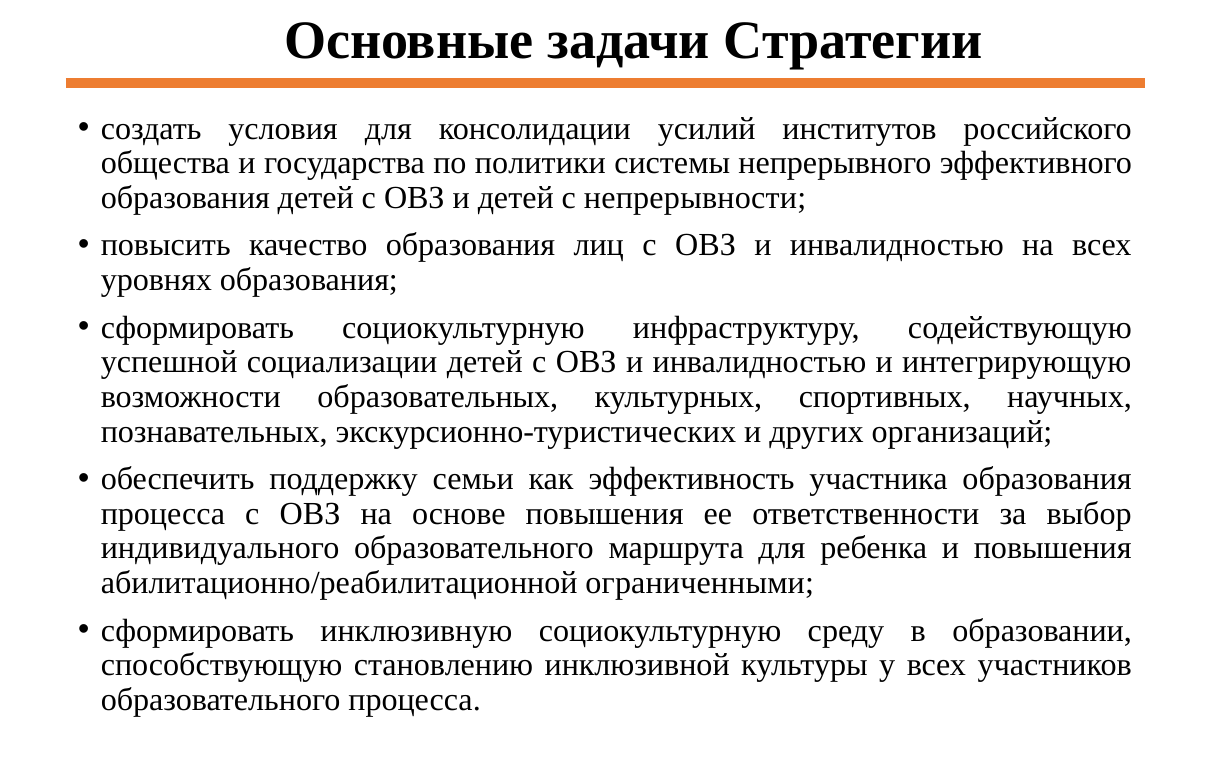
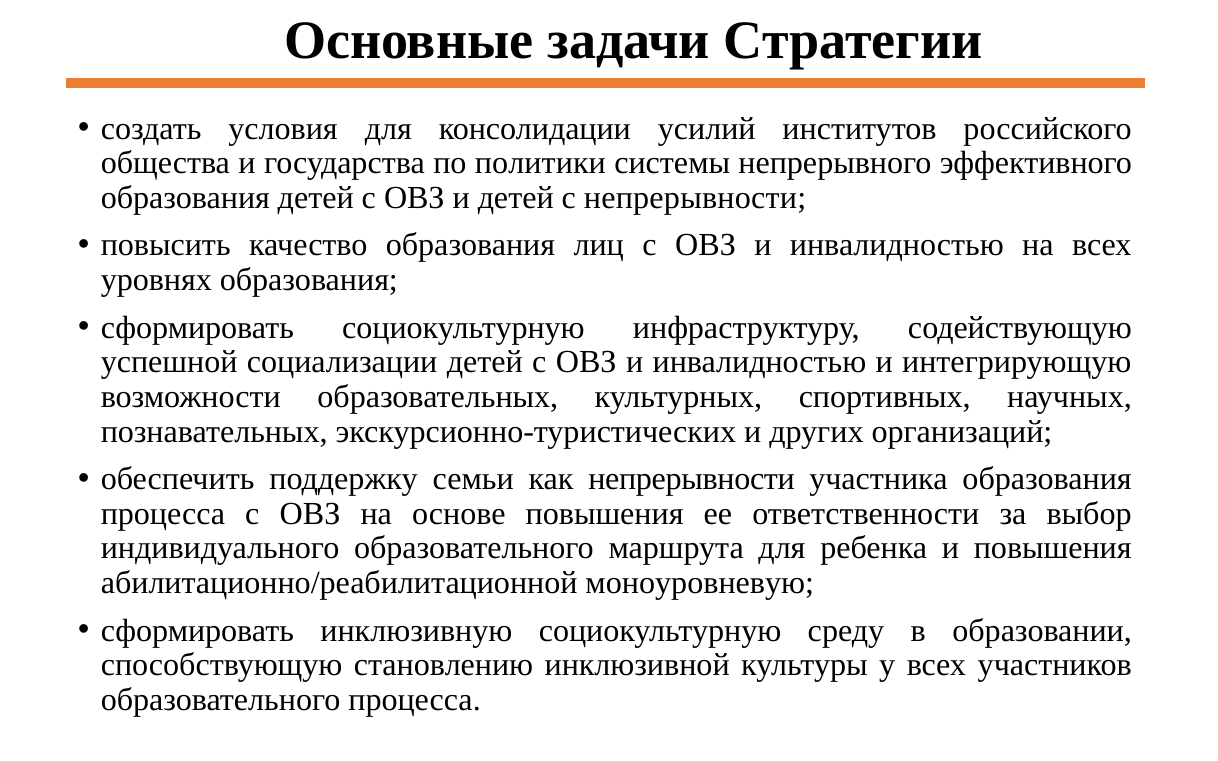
как эффективность: эффективность -> непрерывности (692, 479)
ограниченными: ограниченными -> моноуровневую (700, 583)
